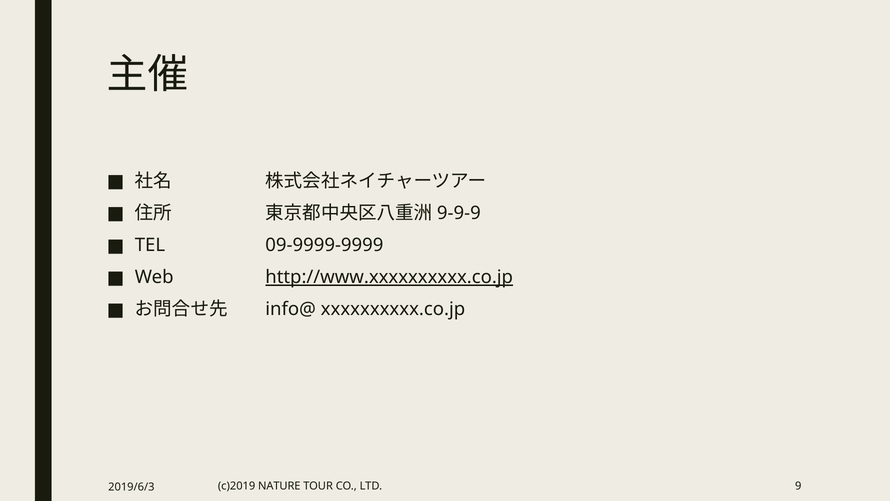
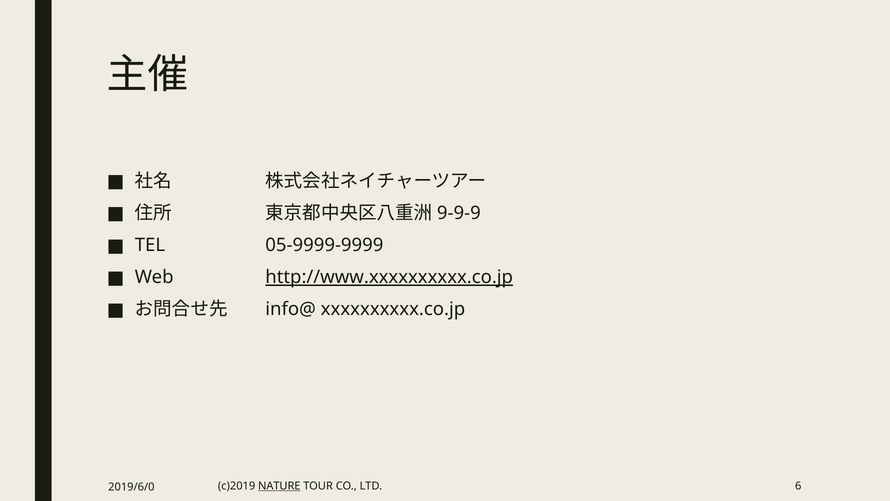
09-9999-9999: 09-9999-9999 -> 05-9999-9999 (324, 245)
NATURE underline: none -> present (279, 486)
9: 9 -> 6 (798, 486)
2019/6/3: 2019/6/3 -> 2019/6/0 (131, 487)
